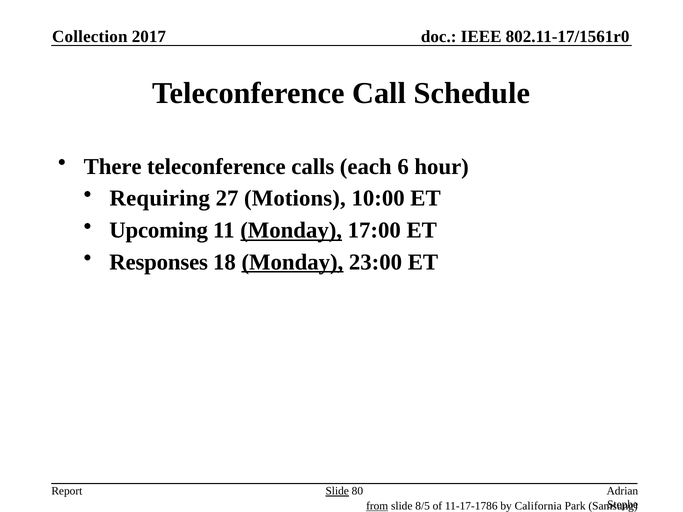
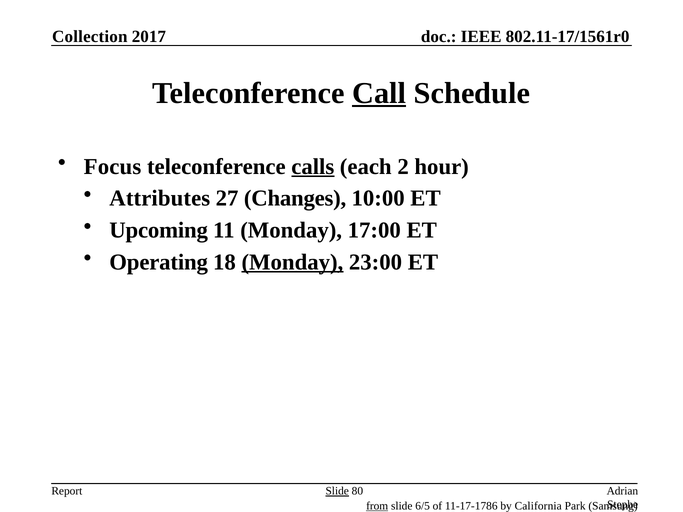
Call underline: none -> present (379, 93)
There: There -> Focus (112, 167)
calls underline: none -> present (313, 167)
6: 6 -> 2 (403, 167)
Requiring: Requiring -> Attributes (160, 199)
Motions: Motions -> Changes (295, 199)
Monday underline: present -> none (291, 230)
Responses: Responses -> Operating (159, 262)
8/5: 8/5 -> 6/5 (423, 506)
